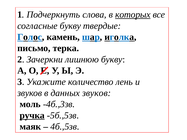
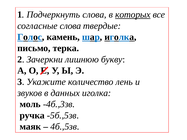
согласные букву: букву -> слова (70, 26)
данных звуков: звуков -> иголка (97, 93)
ручка underline: present -> none (32, 116)
